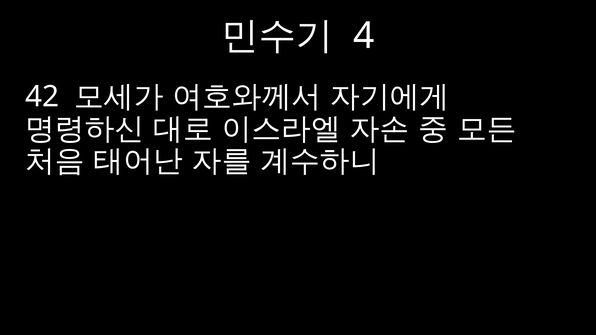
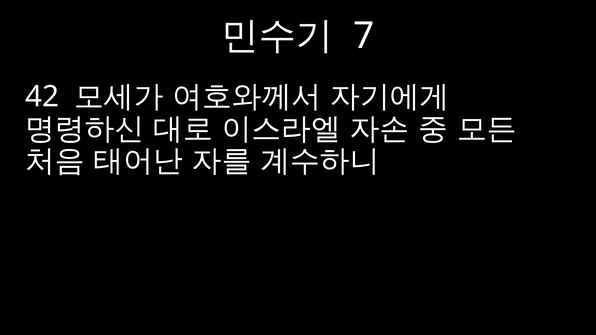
4: 4 -> 7 (364, 36)
